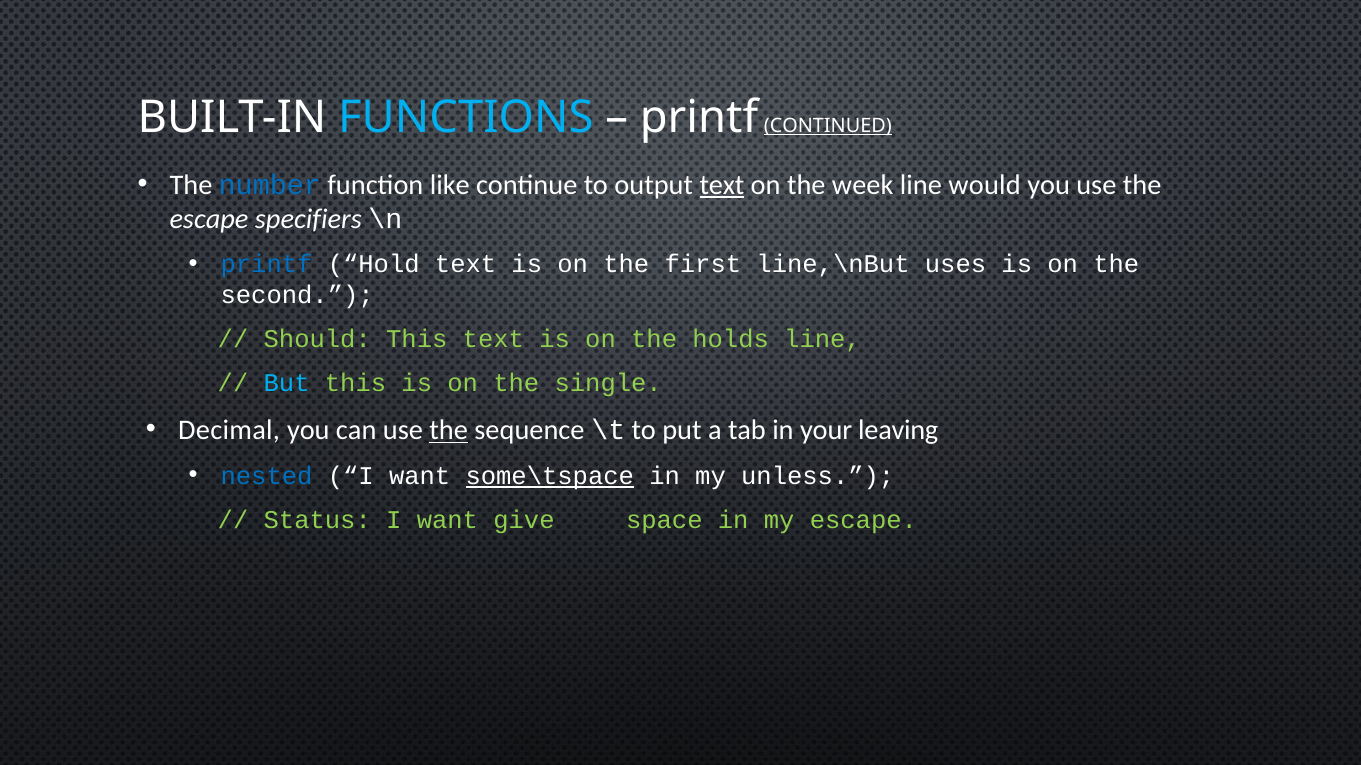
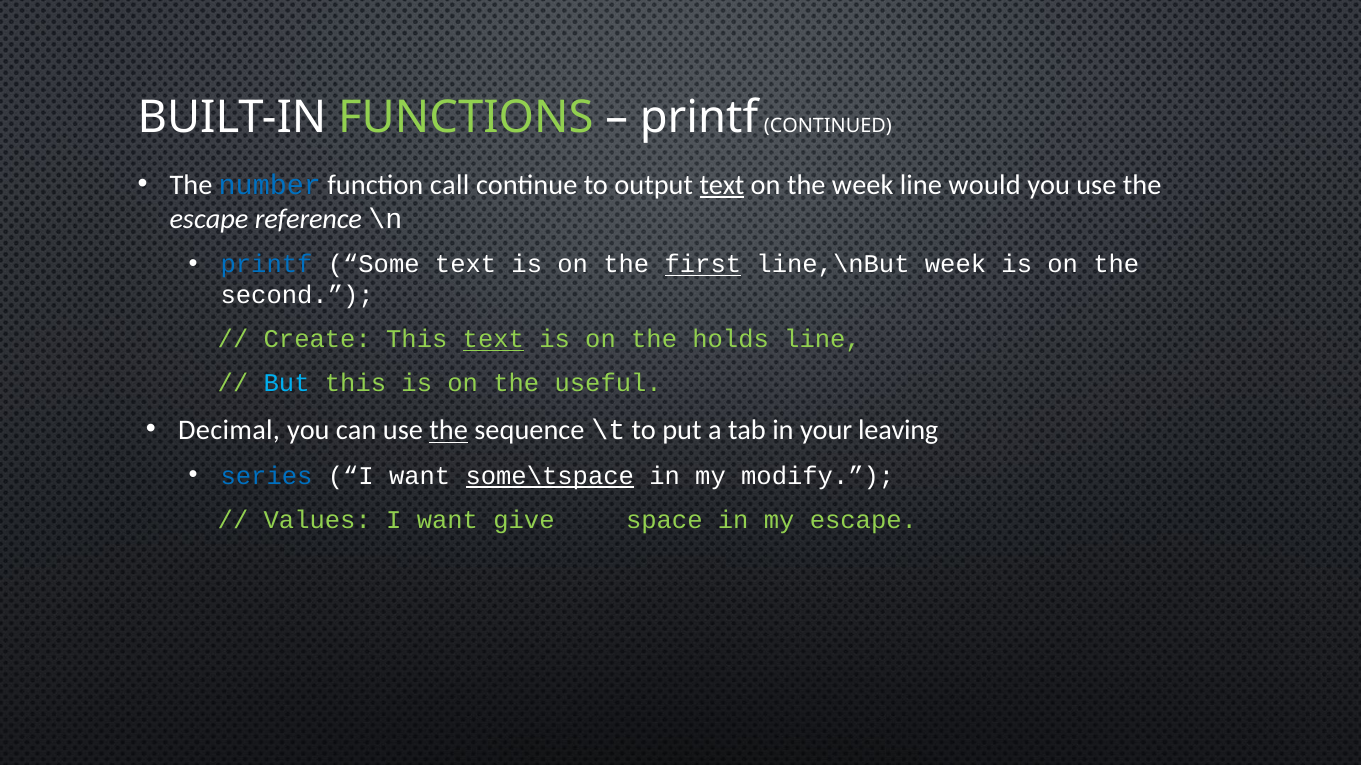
FUNCTIONS colour: light blue -> light green (466, 118)
CONTINUED underline: present -> none (828, 126)
like: like -> call (450, 185)
specifiers: specifiers -> reference (308, 219)
Hold: Hold -> Some (374, 265)
first underline: none -> present (703, 265)
line,\nBut uses: uses -> week (956, 265)
Should: Should -> Create (317, 340)
text underline: none -> present (493, 340)
single: single -> useful (608, 384)
nested: nested -> series (267, 476)
unless: unless -> modify (818, 476)
Status: Status -> Values (317, 521)
